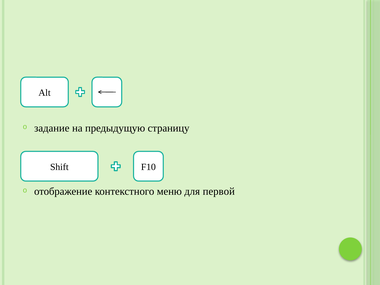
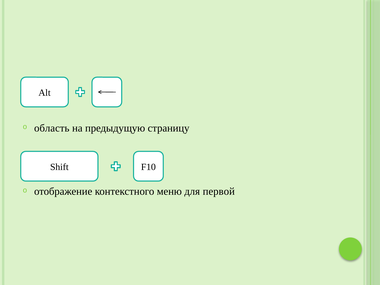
задание: задание -> область (52, 128)
